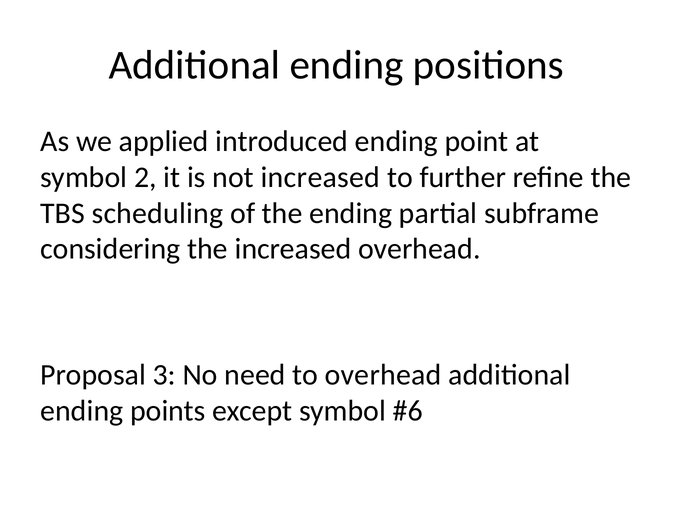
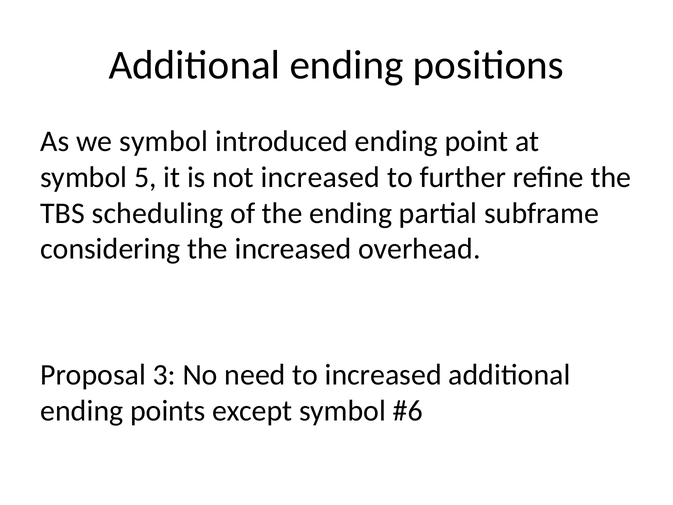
we applied: applied -> symbol (164, 141)
2: 2 -> 5 (145, 177)
to overhead: overhead -> increased (383, 375)
